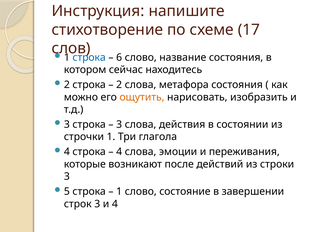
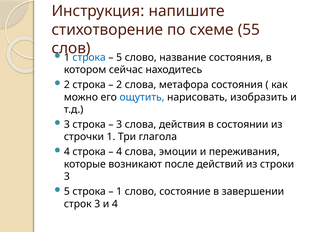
17: 17 -> 55 (249, 30)
6: 6 -> 5 (119, 57)
ощутить colour: orange -> blue (142, 97)
